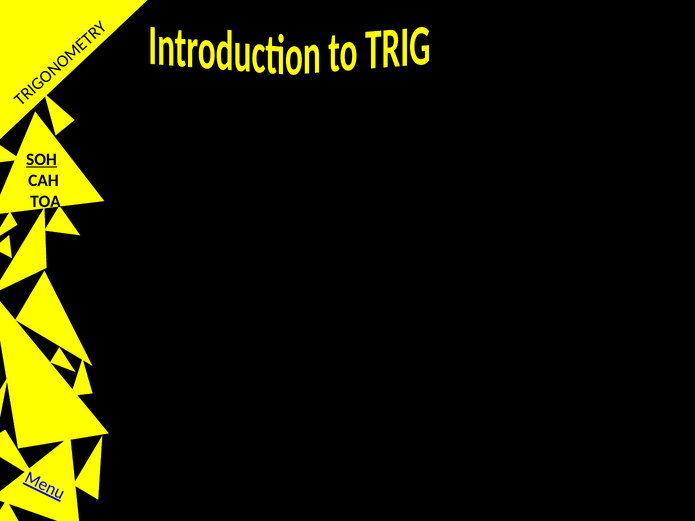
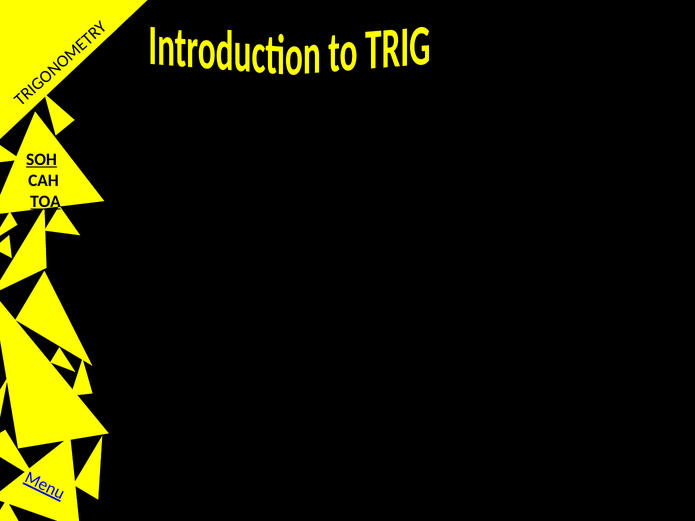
TOA underline: none -> present (45, 202)
